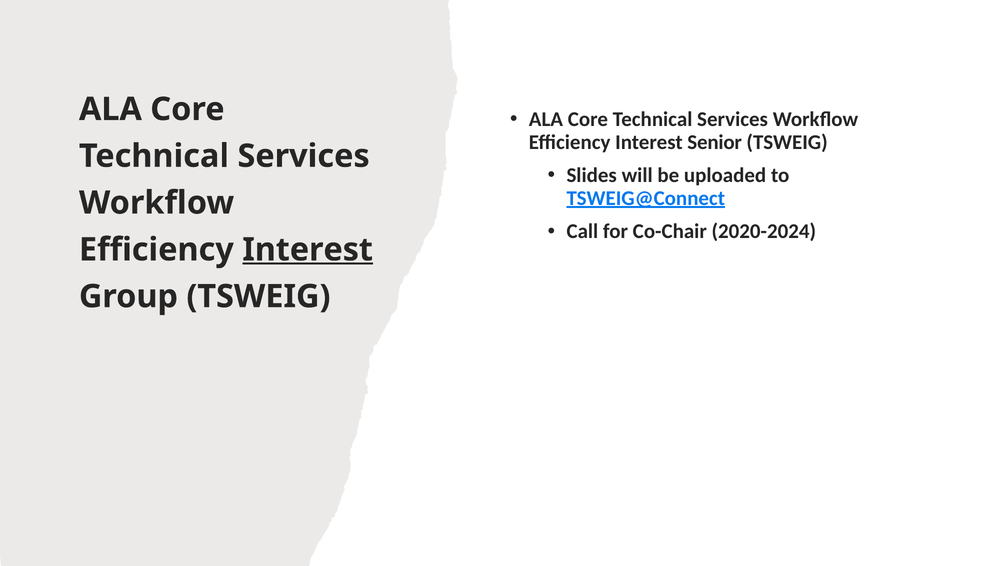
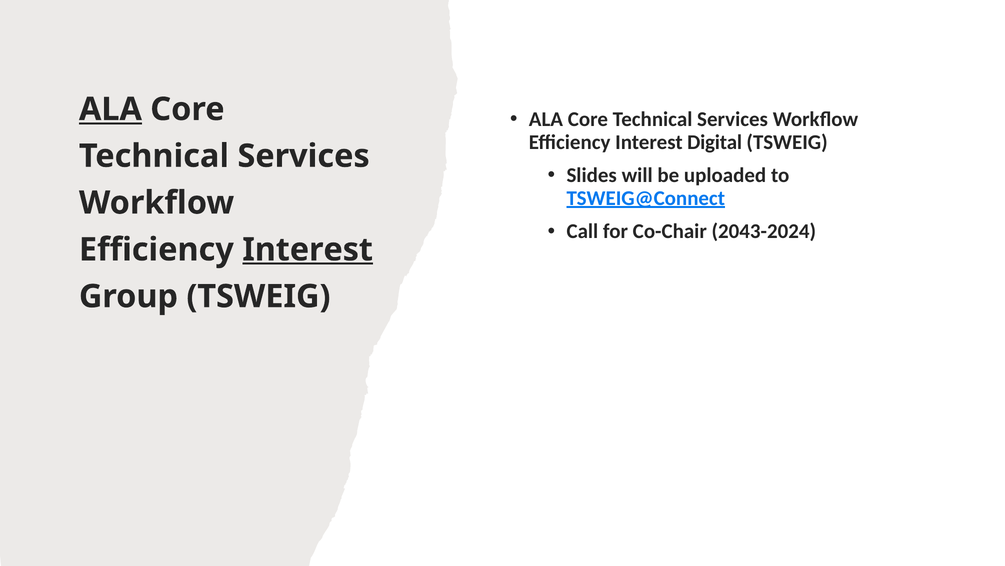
ALA underline: none -> present (110, 109)
Senior: Senior -> Digital (715, 142)
2020-2024: 2020-2024 -> 2043-2024 (764, 231)
